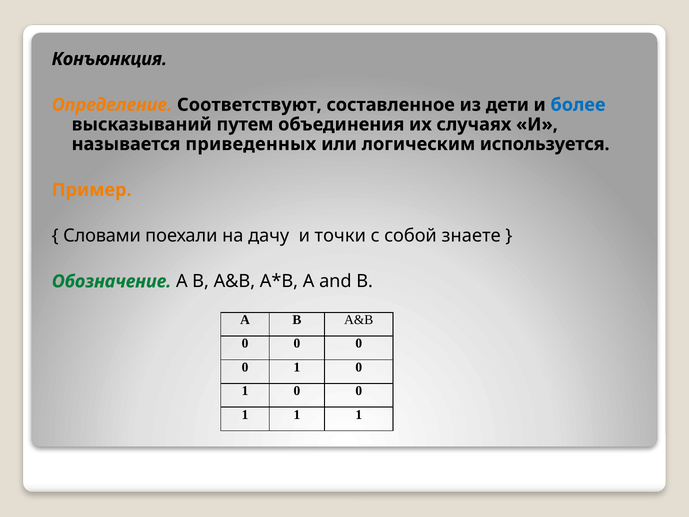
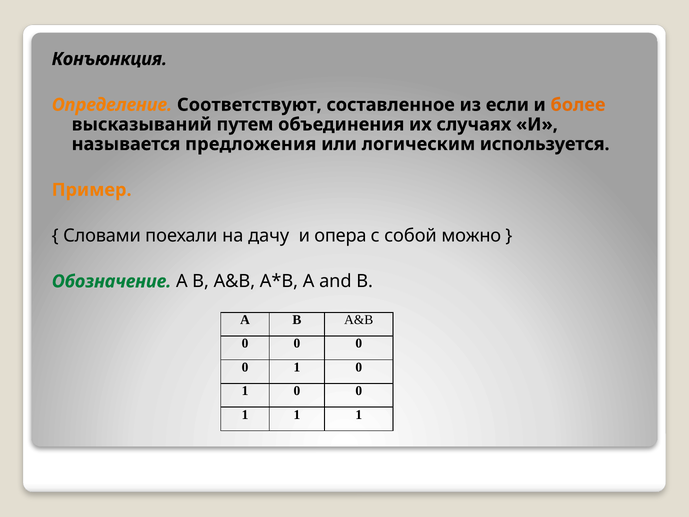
дети: дети -> если (507, 105)
более colour: blue -> orange (578, 105)
приведенных: приведенных -> предложения (251, 144)
точки: точки -> опера (340, 236)
знаете: знаете -> можно (471, 236)
